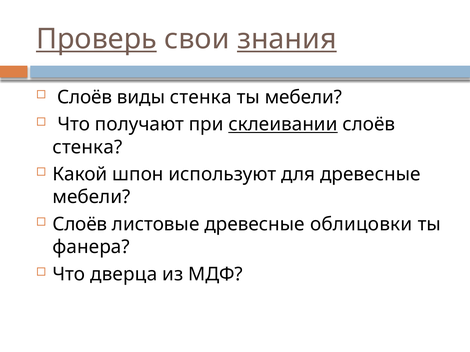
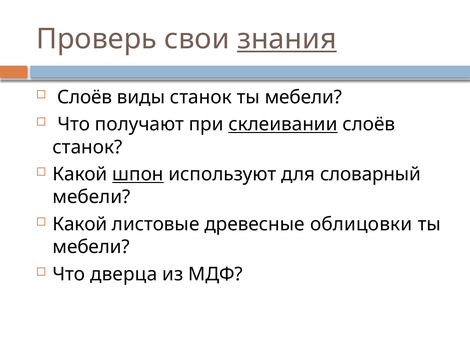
Проверь underline: present -> none (96, 39)
виды стенка: стенка -> станок (201, 97)
стенка: стенка -> станок (88, 147)
шпон underline: none -> present (138, 175)
для древесные: древесные -> словарный (370, 175)
Слоёв: Слоёв -> Какой (80, 225)
фанера: фанера -> мебели (91, 247)
